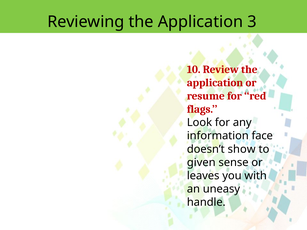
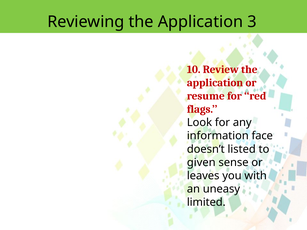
show: show -> listed (242, 149)
handle: handle -> limited (206, 202)
